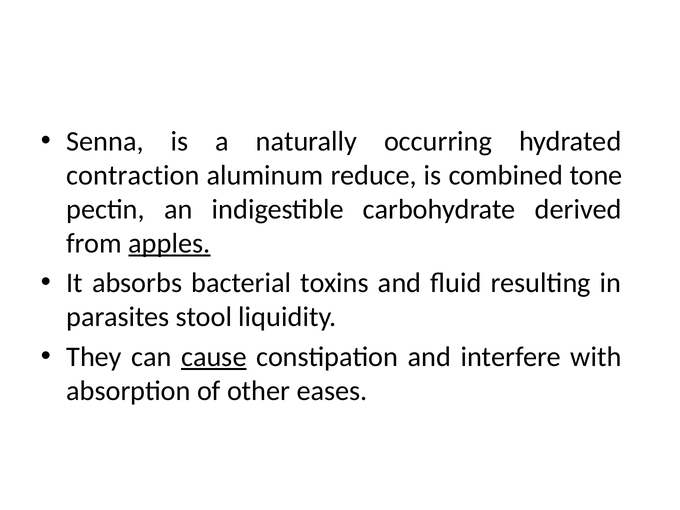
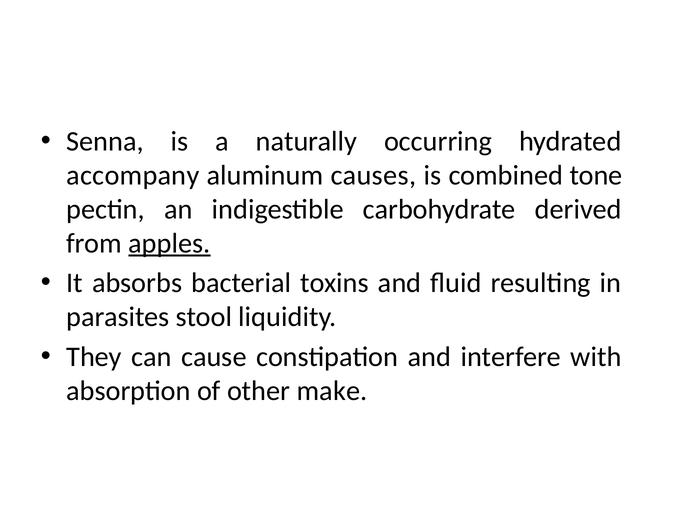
contraction: contraction -> accompany (133, 175)
reduce: reduce -> causes (373, 175)
cause underline: present -> none (214, 357)
eases: eases -> make (332, 391)
